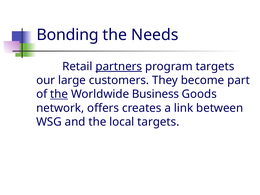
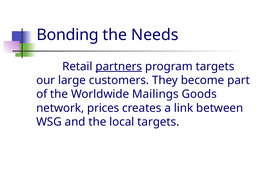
the underline: present -> none (59, 94)
Business: Business -> Mailings (155, 94)
offers: offers -> prices (103, 108)
